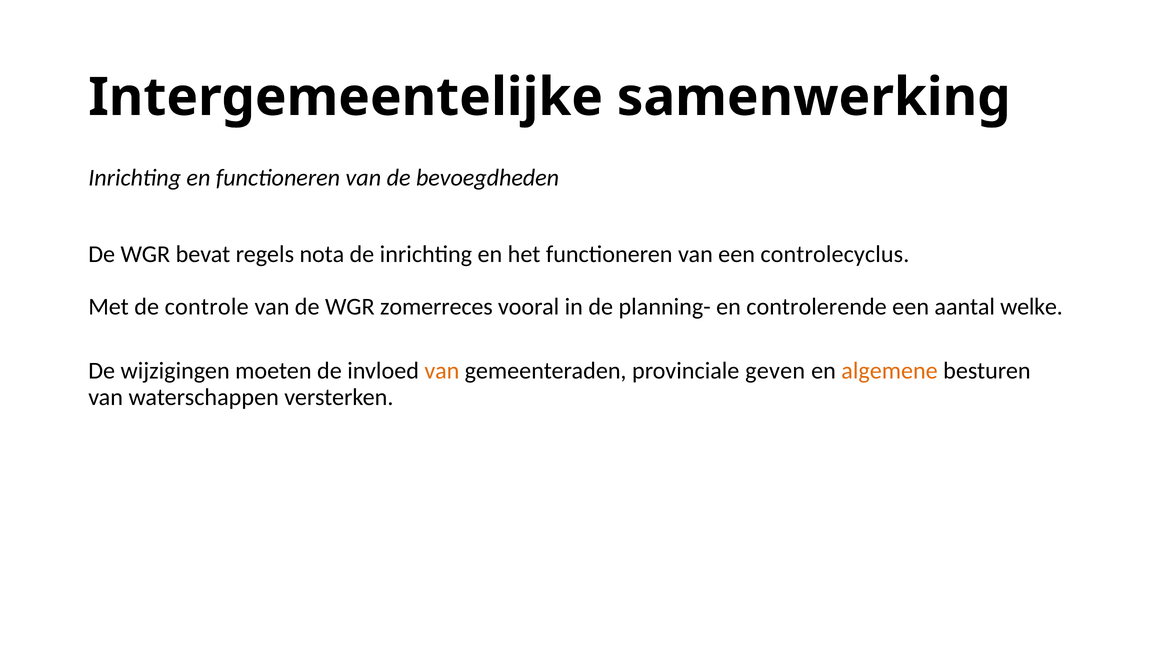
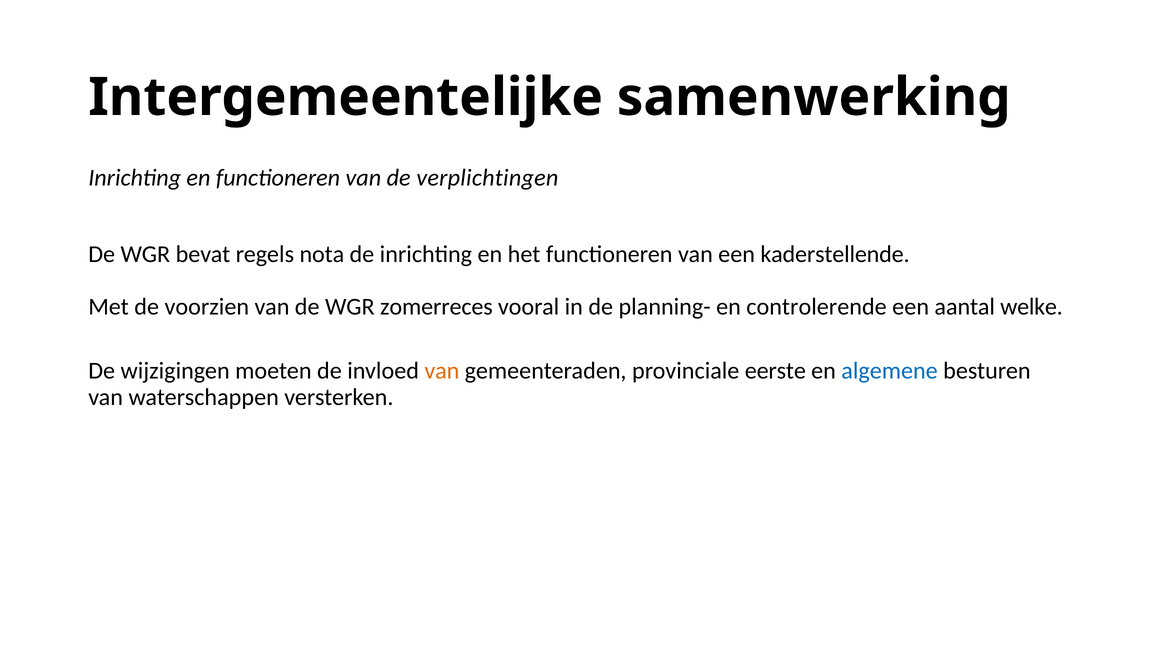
bevoegdheden: bevoegdheden -> verplichtingen (487, 178)
controlecyclus: controlecyclus -> kaderstellende (835, 254)
controle: controle -> voorzien (207, 306)
geven: geven -> eerste (775, 371)
algemene colour: orange -> blue (890, 371)
